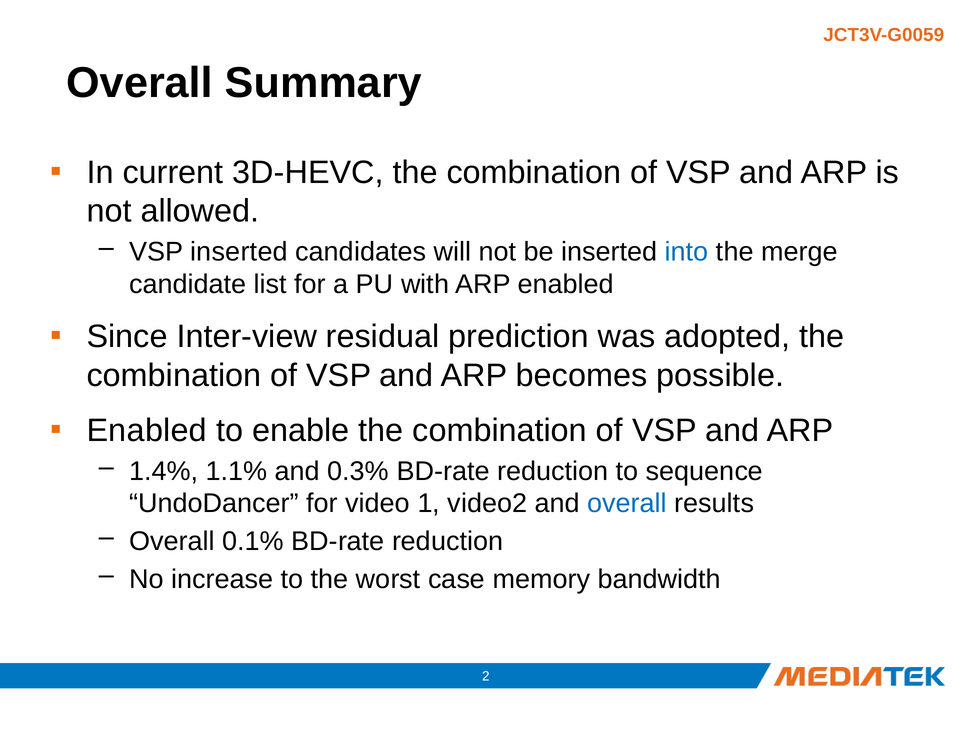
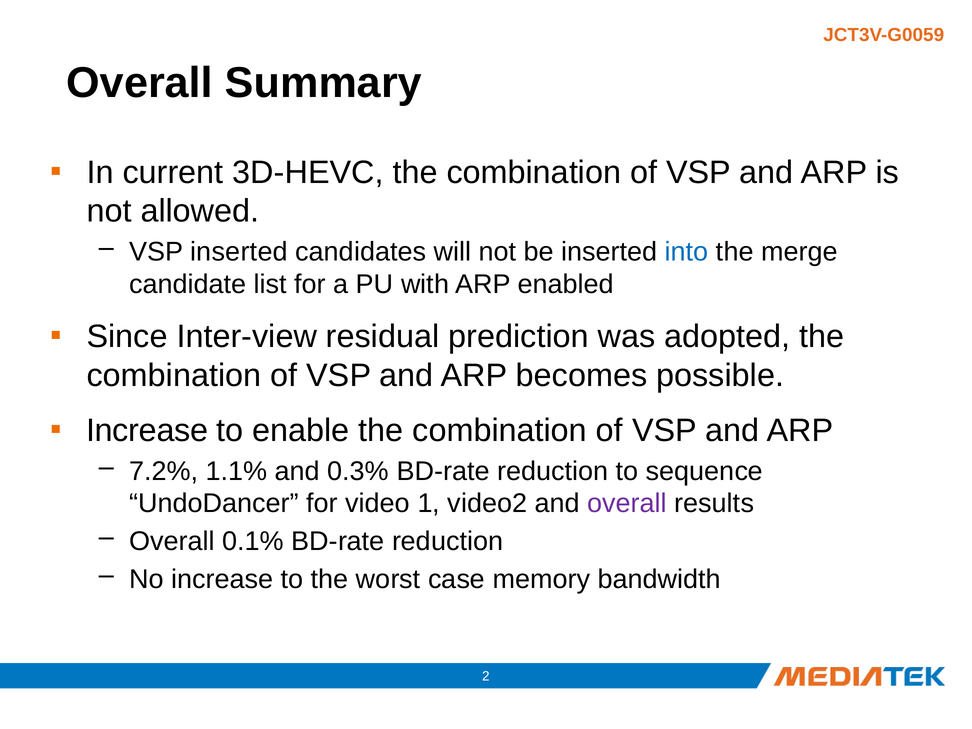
Enabled: Enabled -> Increase (147, 430)
1.4%: 1.4% -> 7.2% (164, 471)
overall colour: blue -> purple (627, 504)
